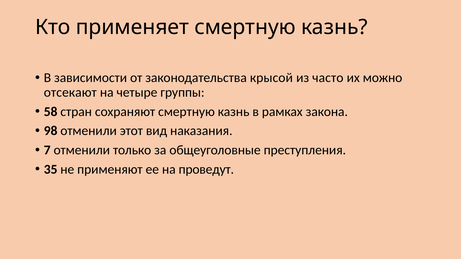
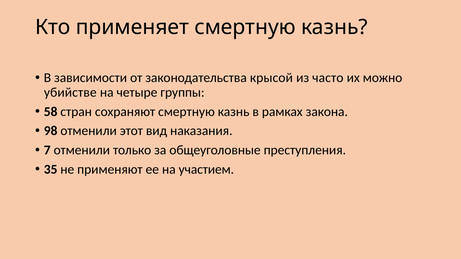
отсекают: отсекают -> убийстве (70, 92)
проведут: проведут -> участием (206, 170)
